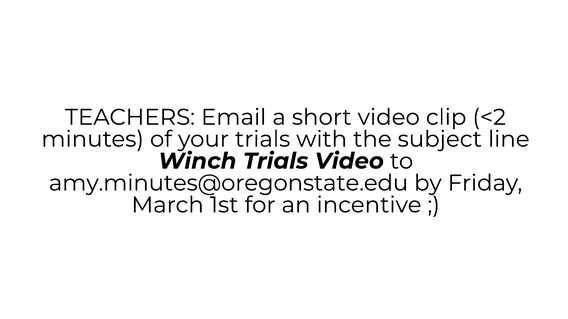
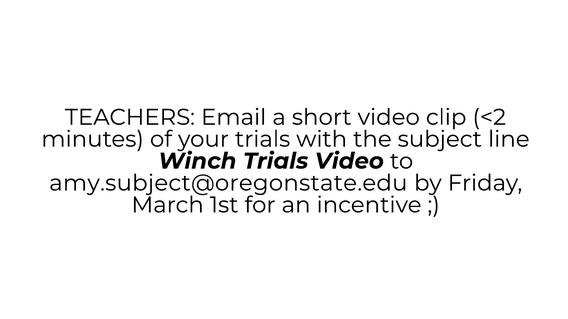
amy.minutes@oregonstate.edu: amy.minutes@oregonstate.edu -> amy.subject@oregonstate.edu (228, 183)
